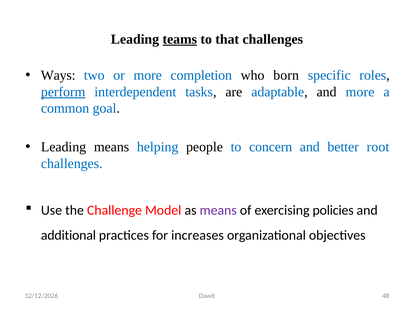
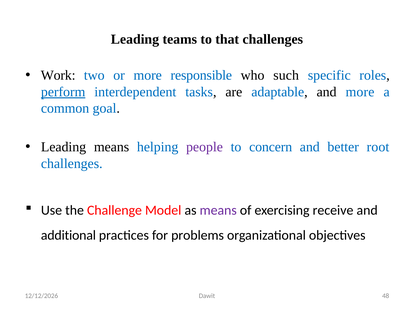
teams underline: present -> none (180, 39)
Ways: Ways -> Work (58, 76)
completion: completion -> responsible (201, 76)
born: born -> such (286, 76)
people colour: black -> purple (204, 147)
policies: policies -> receive (333, 211)
increases: increases -> problems (198, 236)
